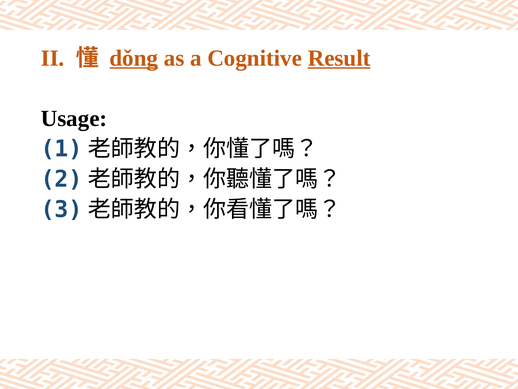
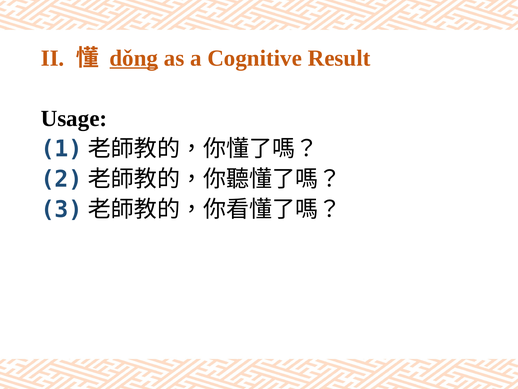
Result underline: present -> none (339, 58)
